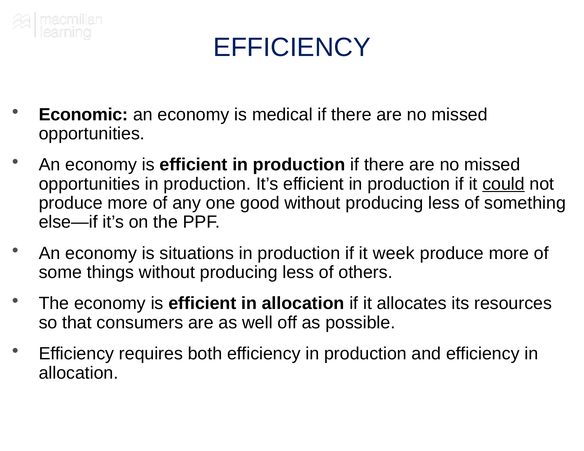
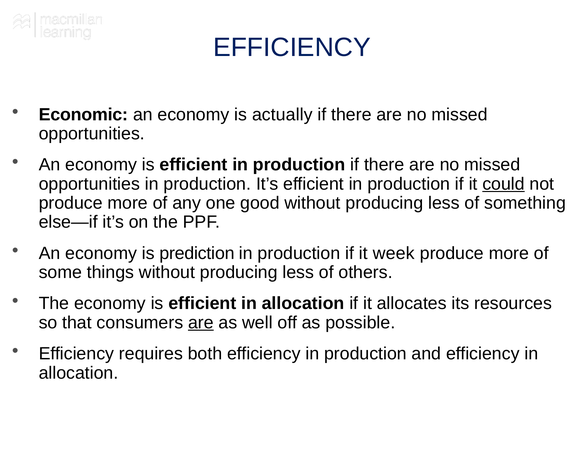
medical: medical -> actually (282, 115)
situations: situations -> prediction (197, 253)
are underline: none -> present (201, 323)
